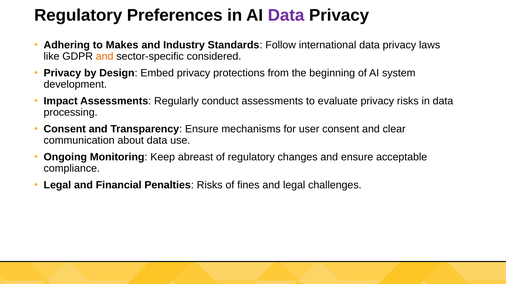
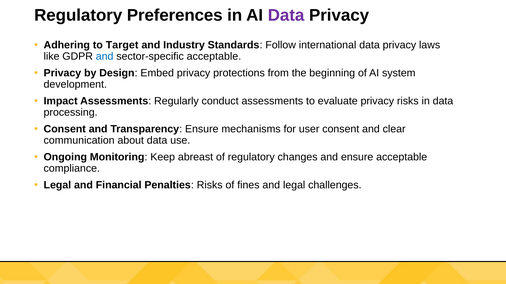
Makes: Makes -> Target (122, 45)
and colour: orange -> blue (105, 57)
sector-specific considered: considered -> acceptable (214, 57)
